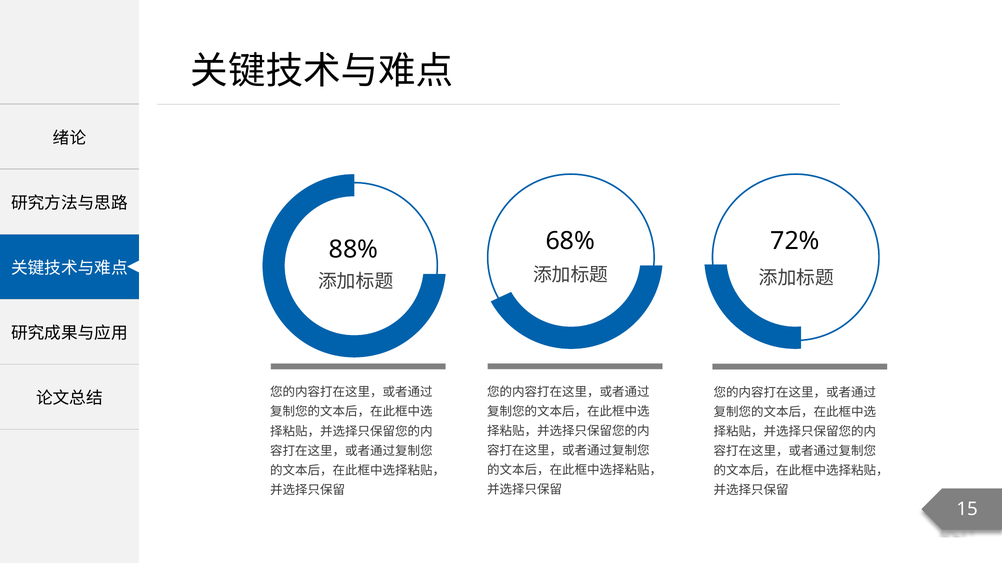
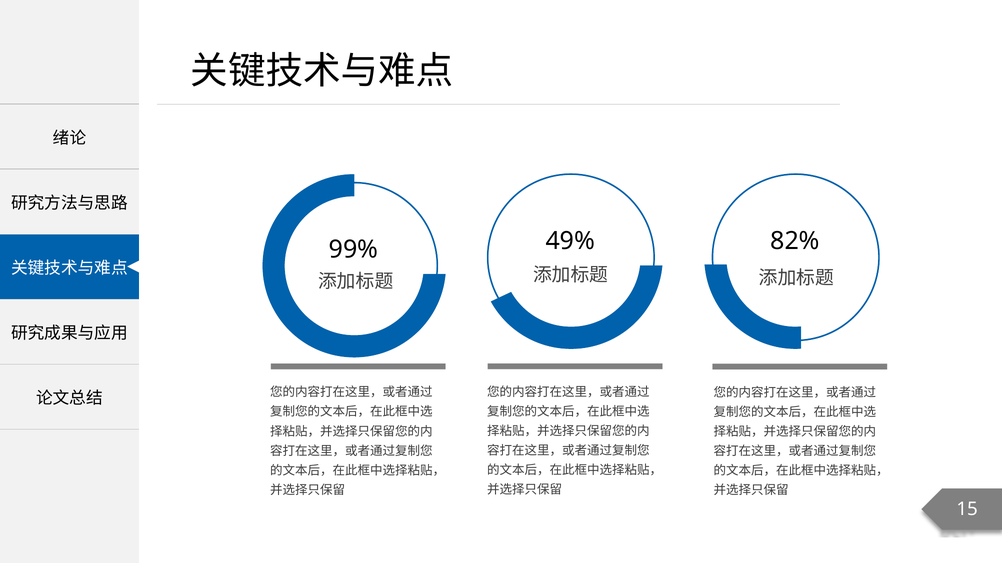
68%: 68% -> 49% (570, 241)
72%: 72% -> 82% (795, 241)
88%: 88% -> 99% (353, 250)
